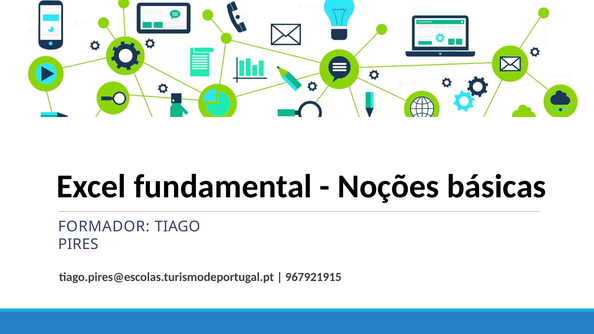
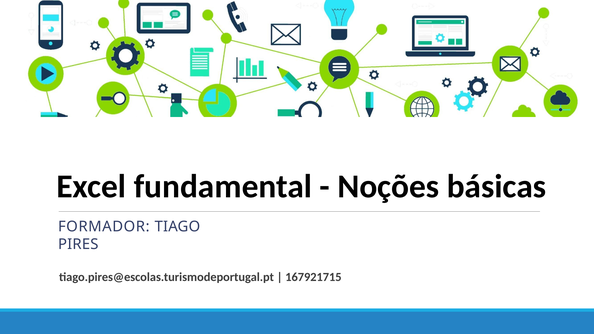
967921915: 967921915 -> 167921715 (313, 277)
